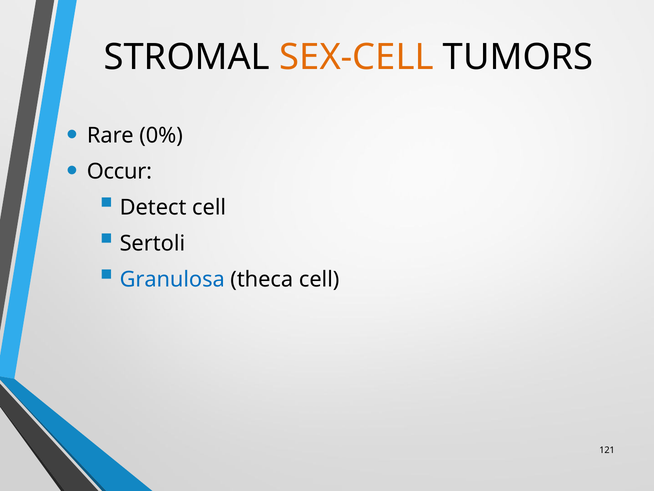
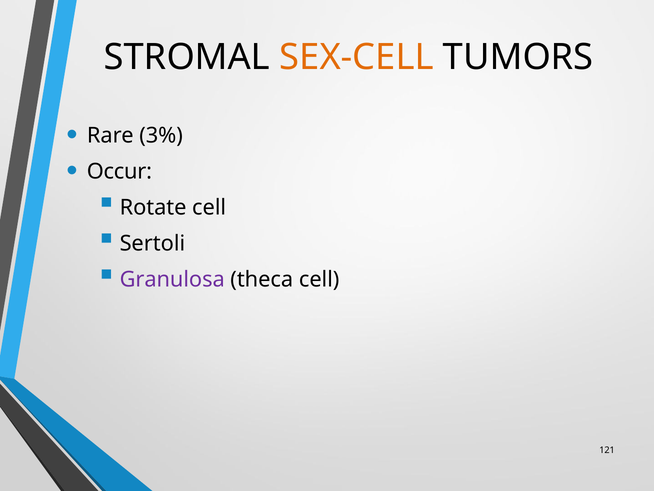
0%: 0% -> 3% (161, 135)
Detect: Detect -> Rotate (153, 207)
Granulosa colour: blue -> purple (172, 279)
